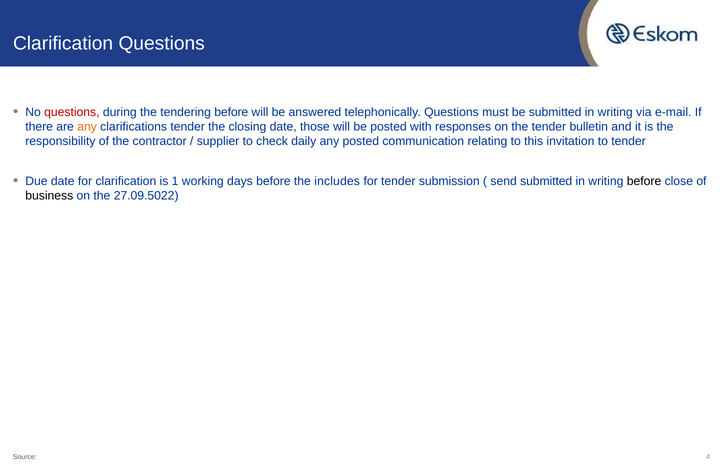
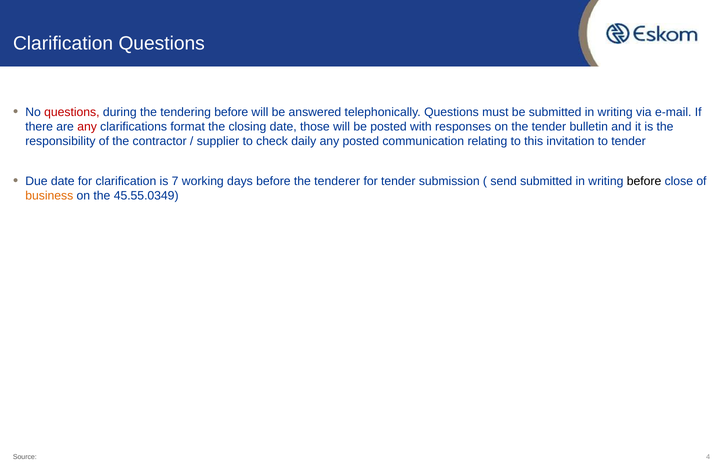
any colour: orange -> red (87, 127)
clarifications tender: tender -> format (188, 127)
1: 1 -> 7 (175, 181)
includes: includes -> tenderer (337, 181)
business colour: black -> orange (49, 196)
27.09.5022: 27.09.5022 -> 45.55.0349 (146, 196)
